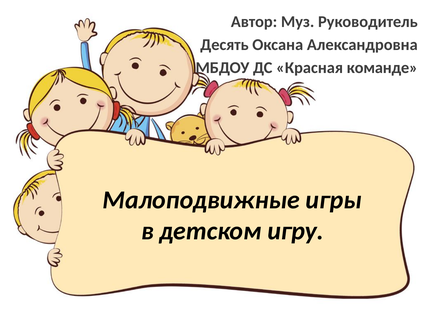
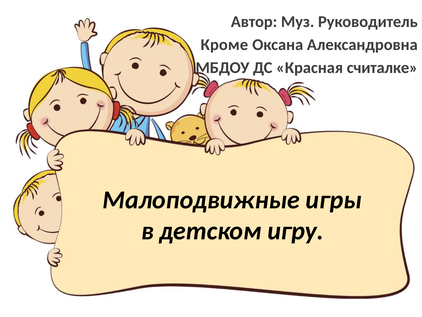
Десять: Десять -> Кроме (224, 45)
команде: команде -> считалке (382, 68)
